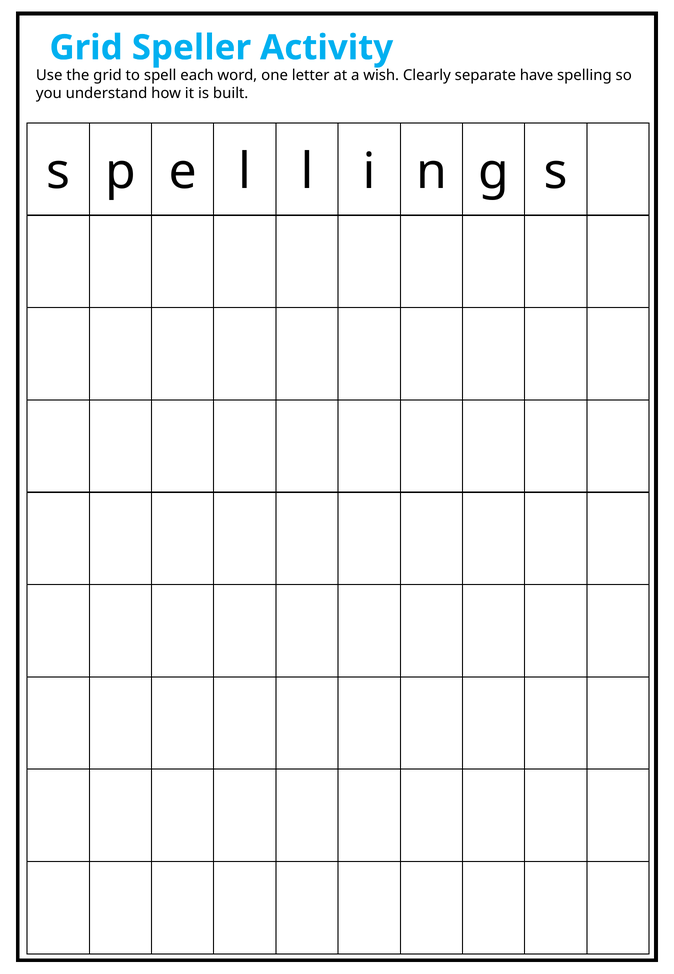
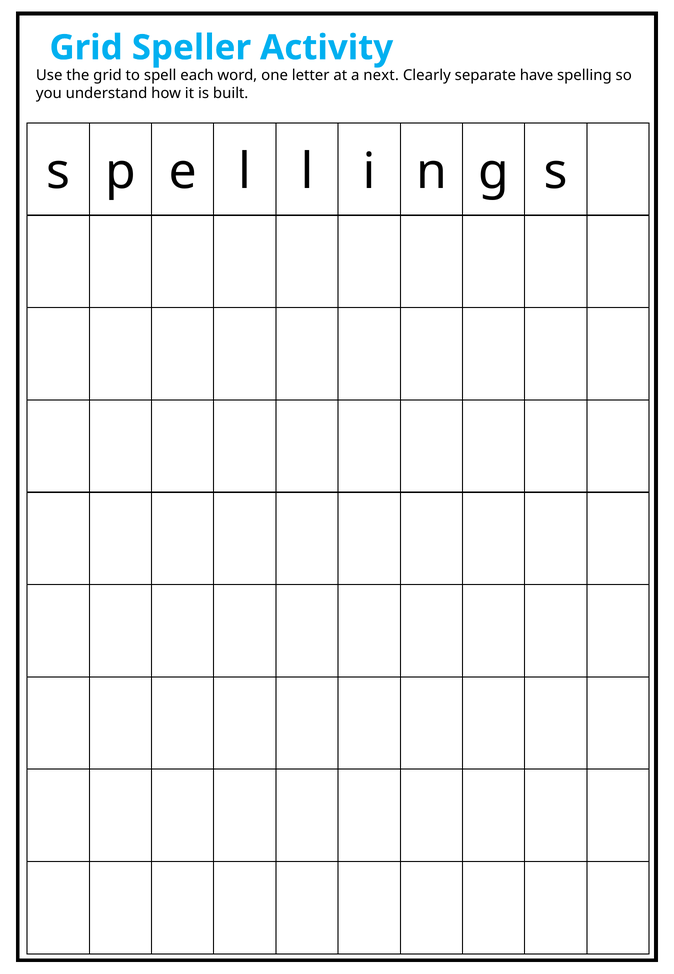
wish: wish -> next (381, 75)
